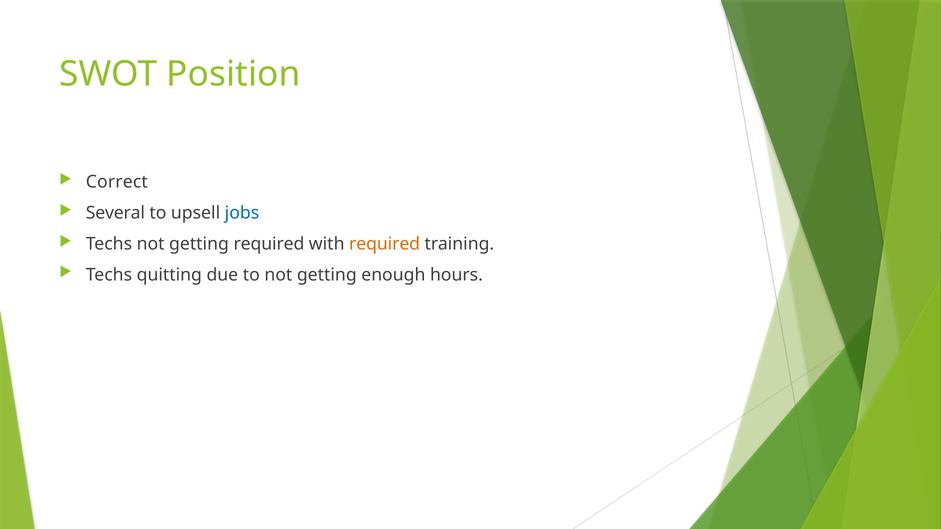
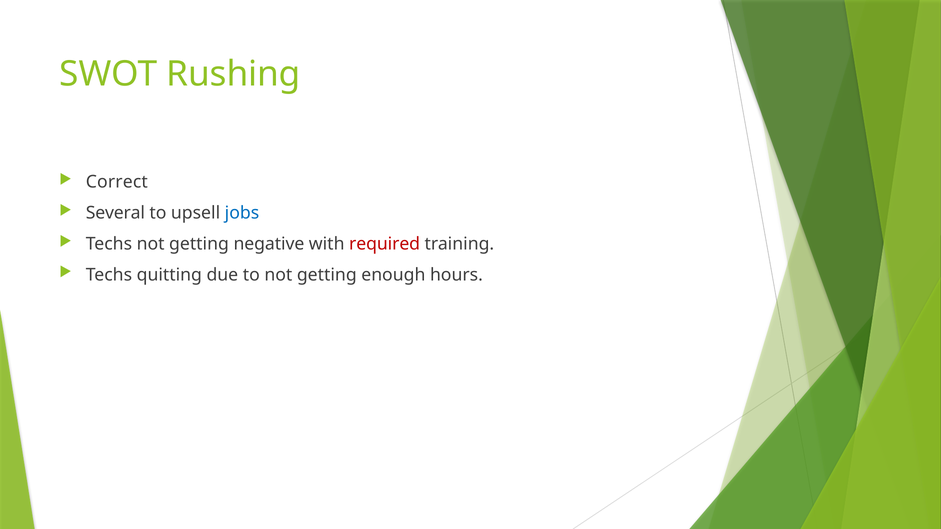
Position: Position -> Rushing (233, 74)
getting required: required -> negative (269, 244)
required colour: orange -> red (385, 244)
